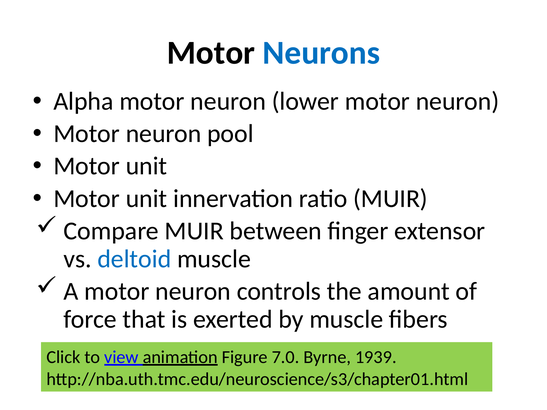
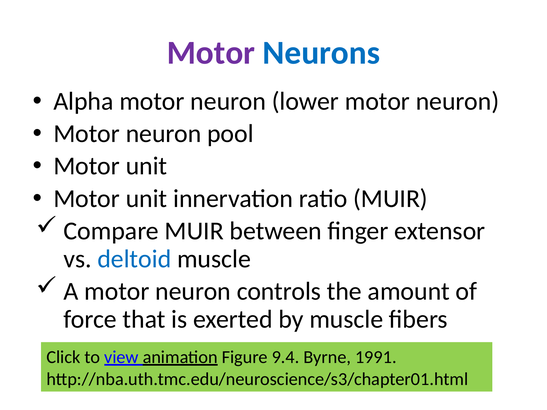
Motor colour: black -> purple (211, 53)
7.0: 7.0 -> 9.4 (286, 357)
1939: 1939 -> 1991 (376, 357)
